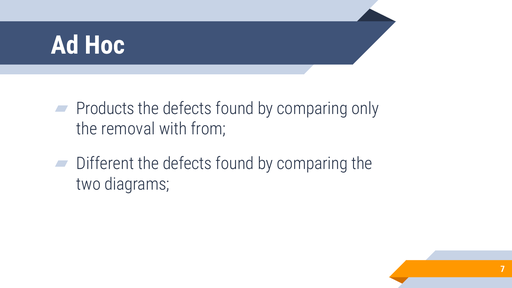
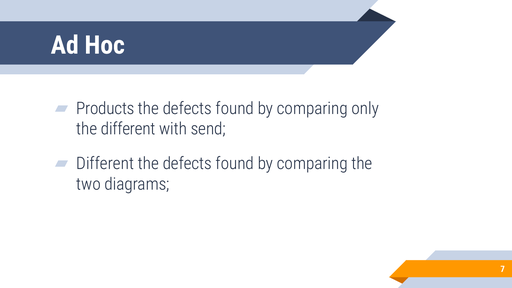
the removal: removal -> different (128, 129)
from: from -> send (208, 129)
